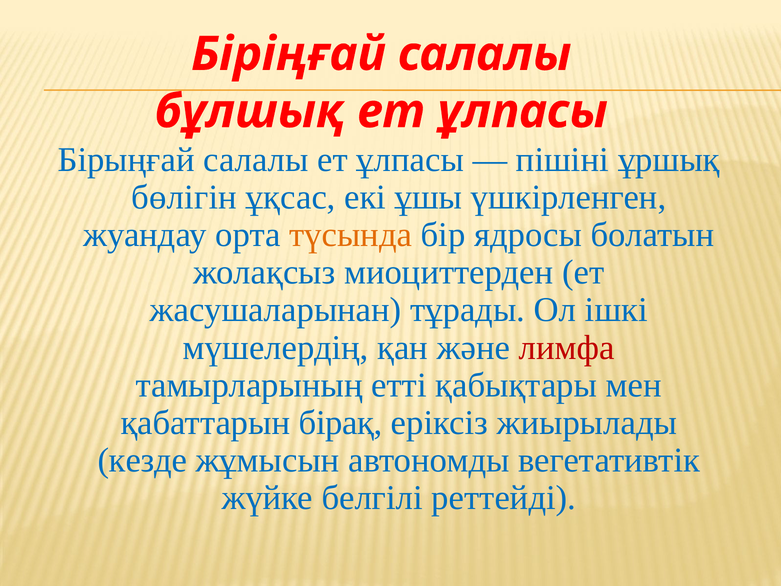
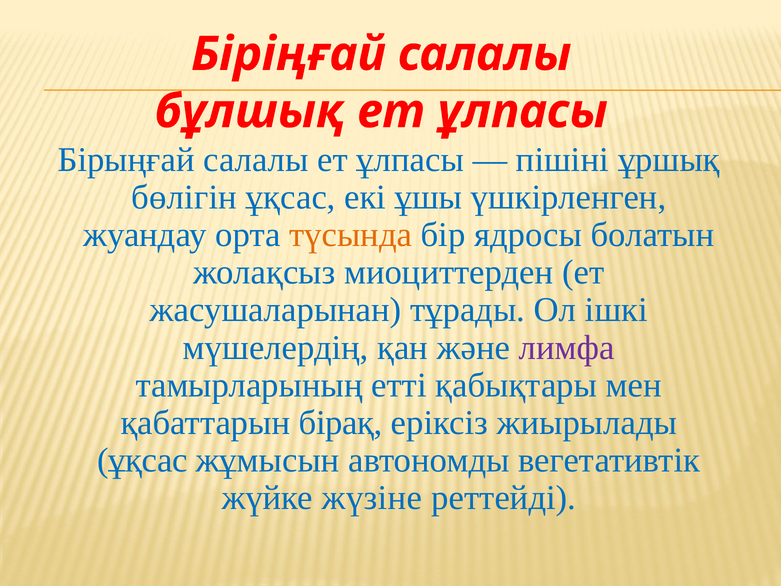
лимфа colour: red -> purple (567, 347)
кезде: кезде -> ұқсас (142, 460)
белгілі: белгілі -> жүзіне (372, 497)
